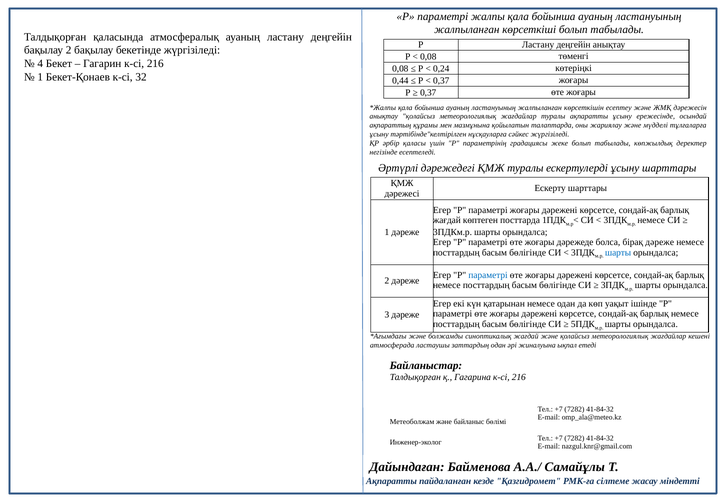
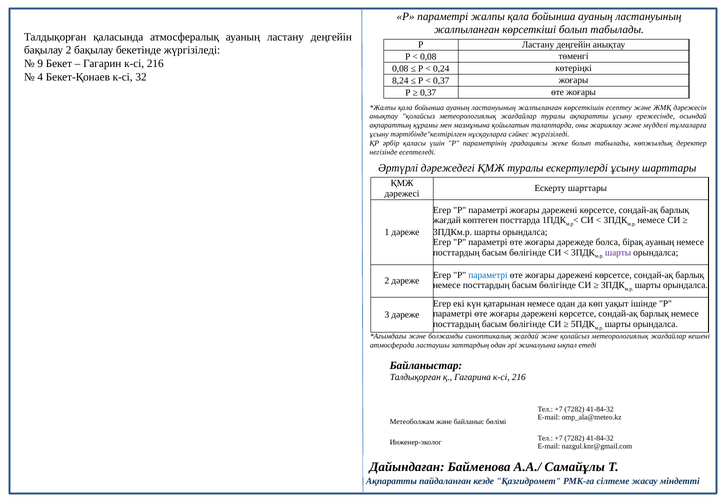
4: 4 -> 9 (40, 64)
1: 1 -> 4 (40, 77)
0,44: 0,44 -> 8,24 (400, 81)
бірақ дәреже: дәреже -> ауаның (660, 243)
шарты colour: blue -> purple (618, 253)
